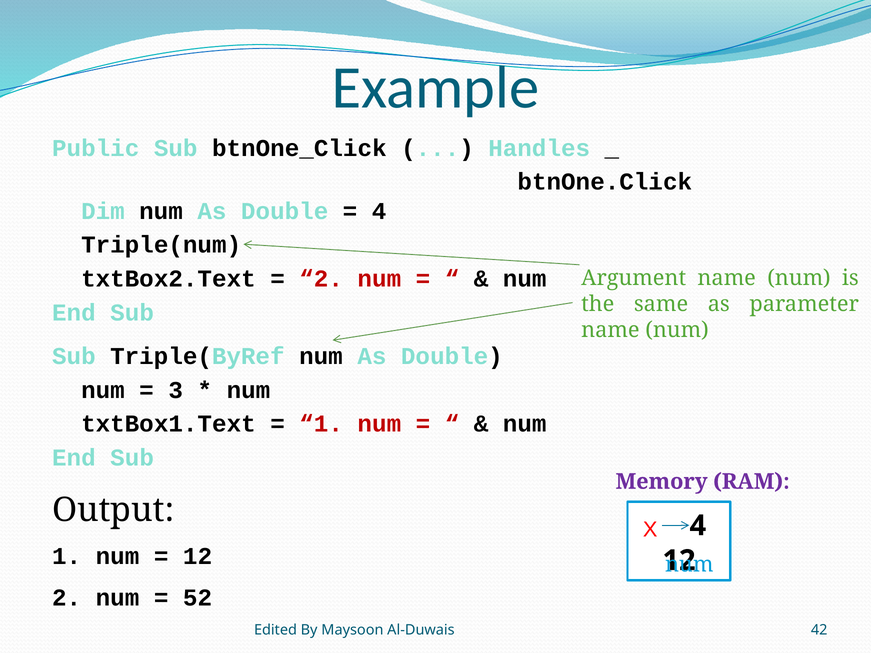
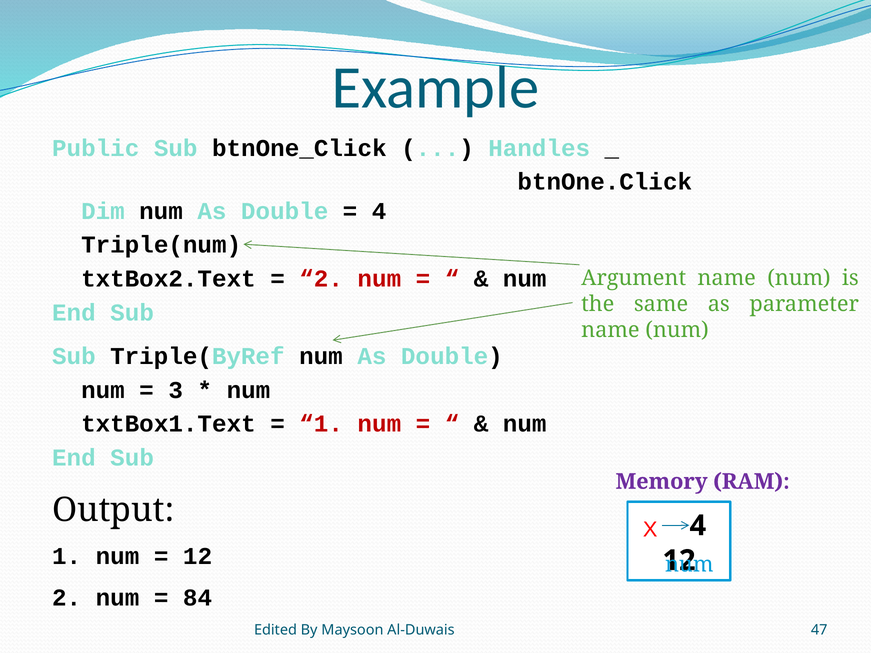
52: 52 -> 84 (198, 598)
42: 42 -> 47 (819, 630)
